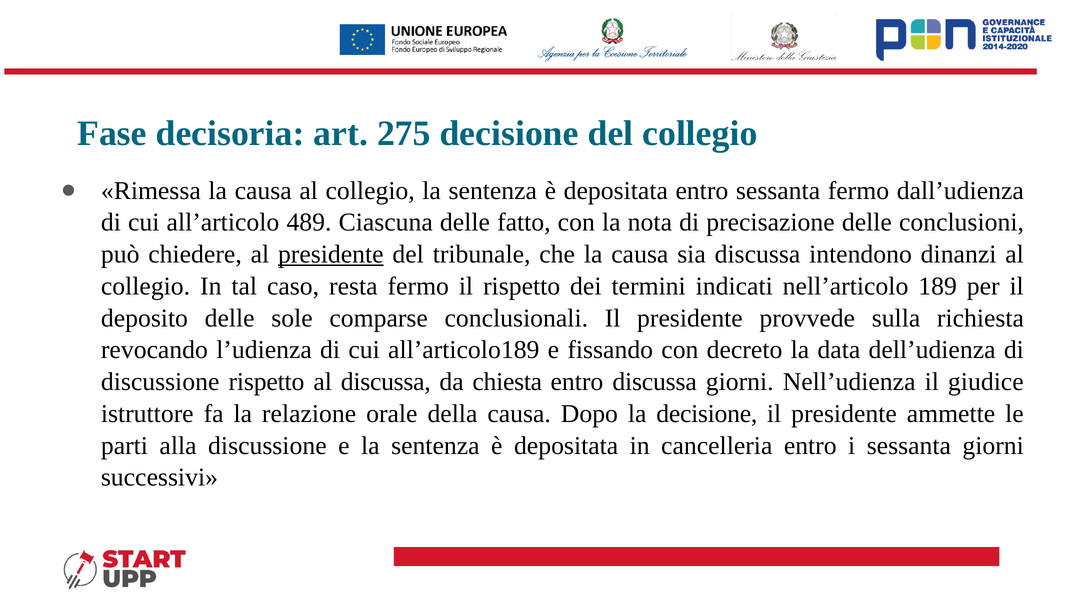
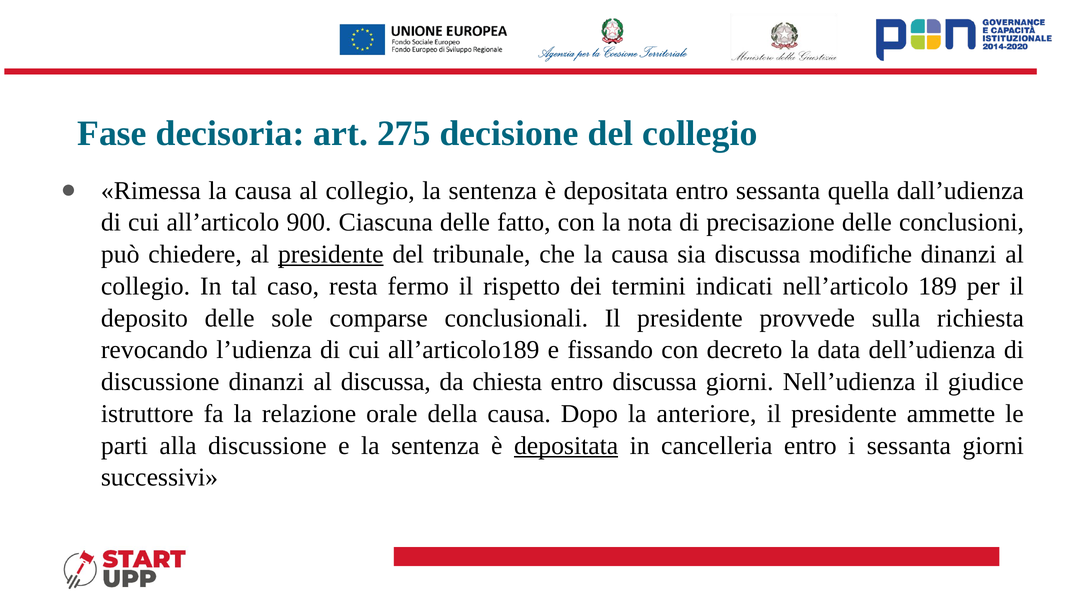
sessanta fermo: fermo -> quella (859, 191)
489: 489 -> 900 (309, 223)
intendono: intendono -> modifiche (861, 255)
discussione rispetto: rispetto -> dinanzi (266, 382)
la decisione: decisione -> anteriore (707, 414)
depositata underline: none -> present (566, 446)
